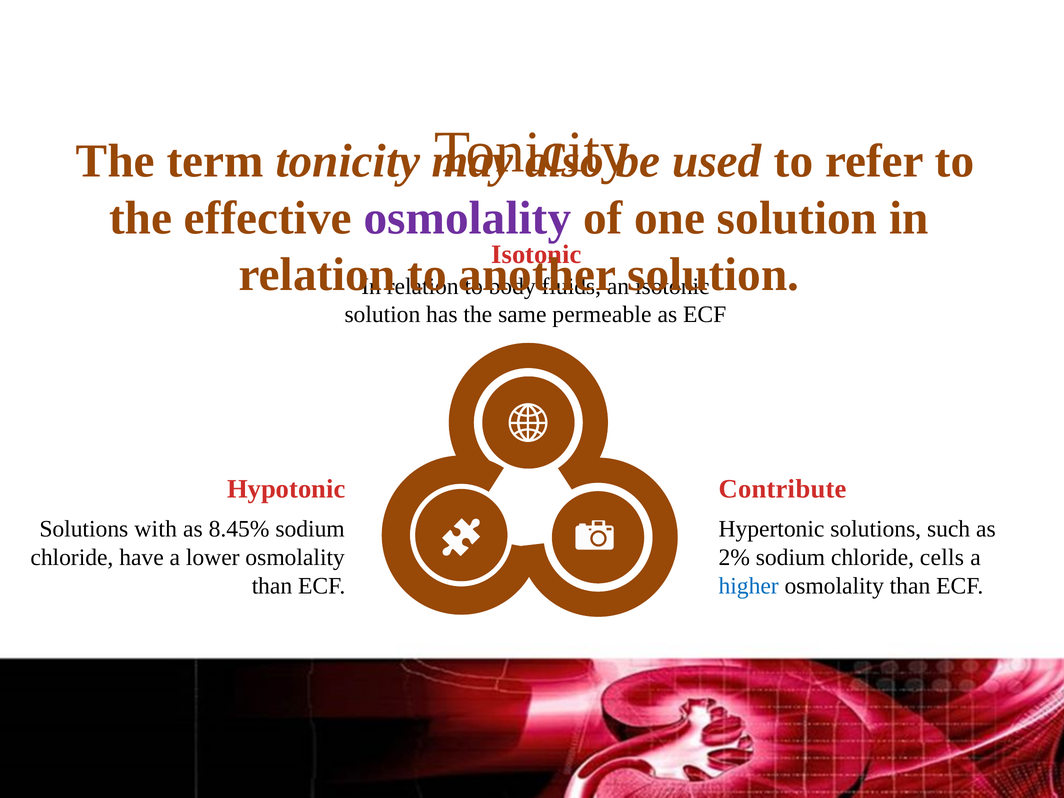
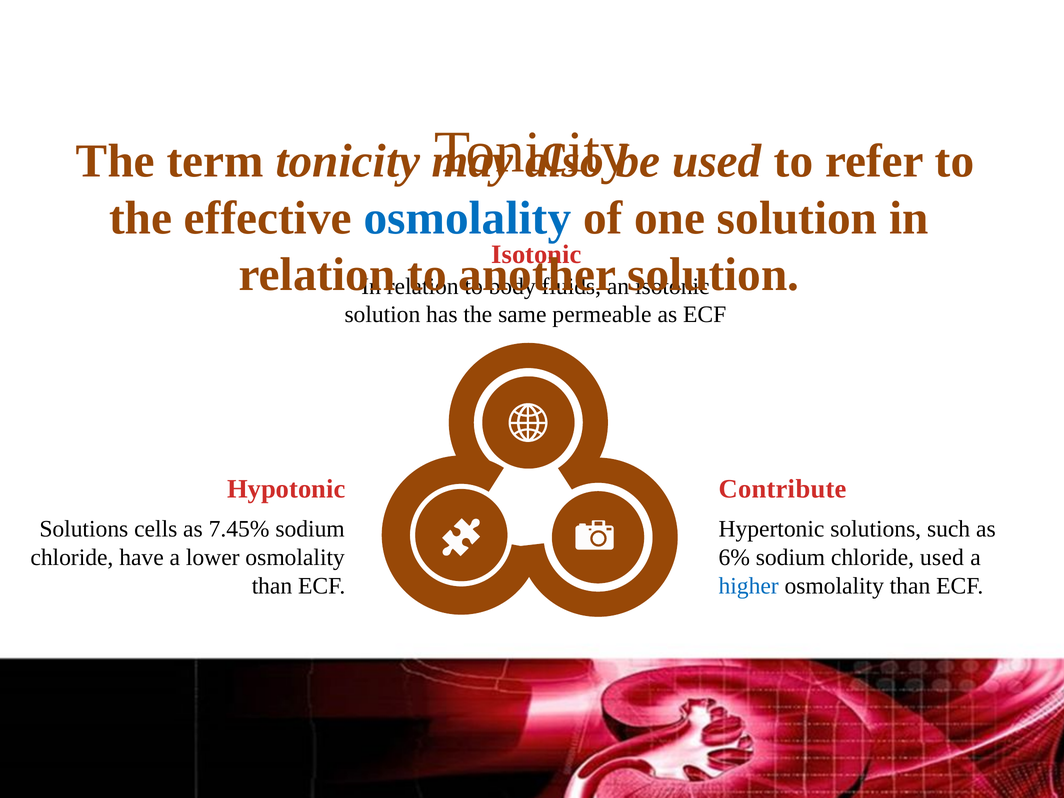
osmolality colour: purple -> blue (467, 218)
with: with -> cells (156, 529)
8.45%: 8.45% -> 7.45% (239, 529)
2%: 2% -> 6% (734, 558)
chloride cells: cells -> used (942, 558)
